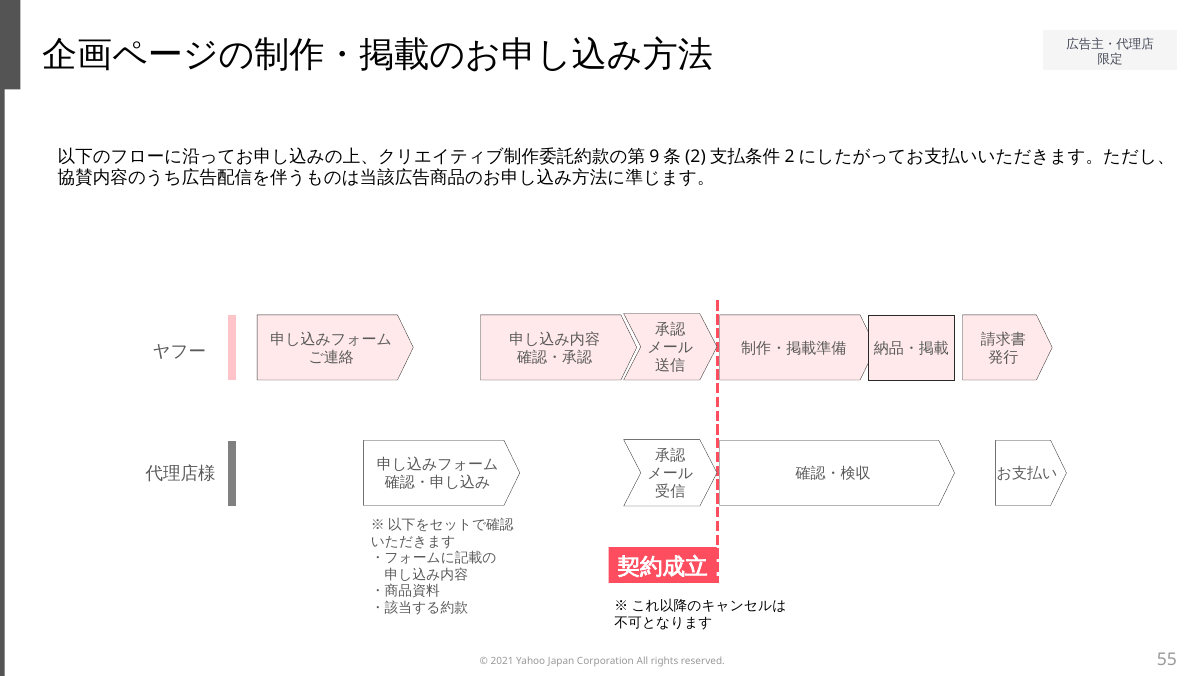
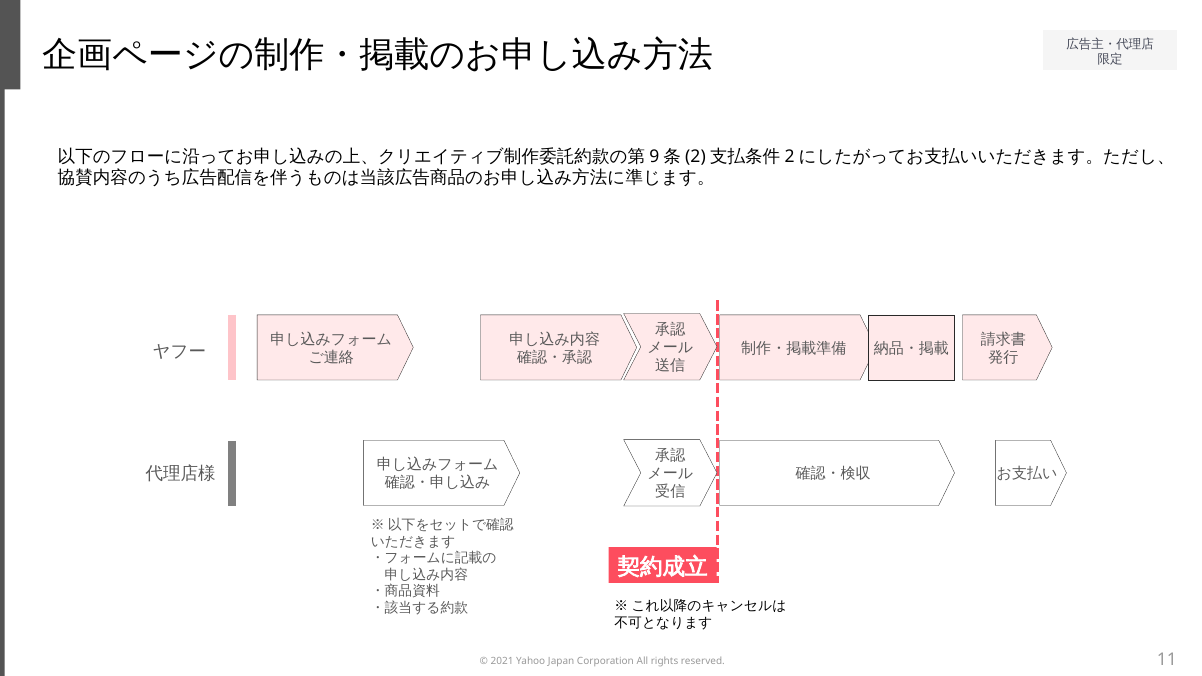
55: 55 -> 11 (1167, 660)
